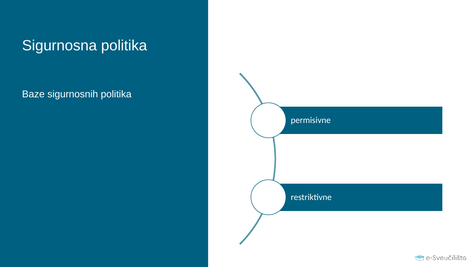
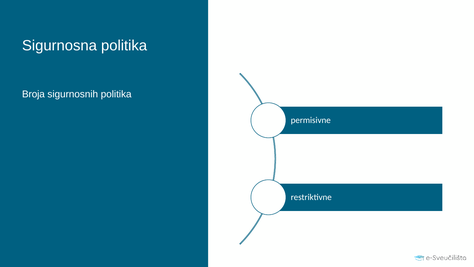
Baze: Baze -> Broja (33, 94)
